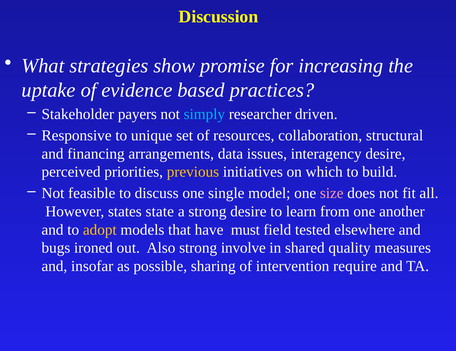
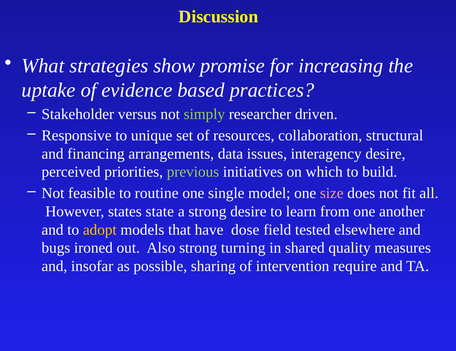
payers: payers -> versus (137, 114)
simply colour: light blue -> light green (204, 114)
previous colour: yellow -> light green (193, 172)
discuss: discuss -> routine (157, 193)
must: must -> dose (245, 230)
involve: involve -> turning (243, 248)
